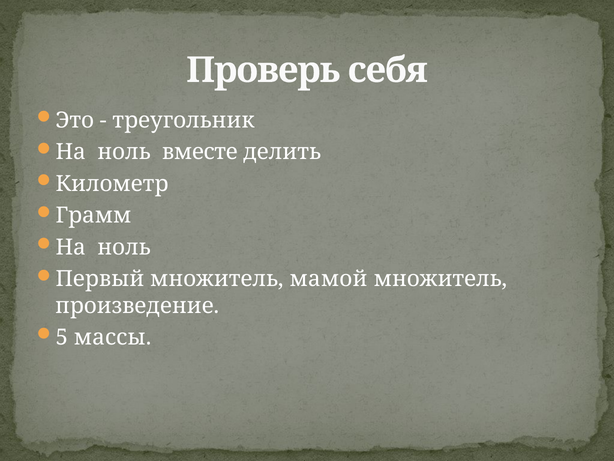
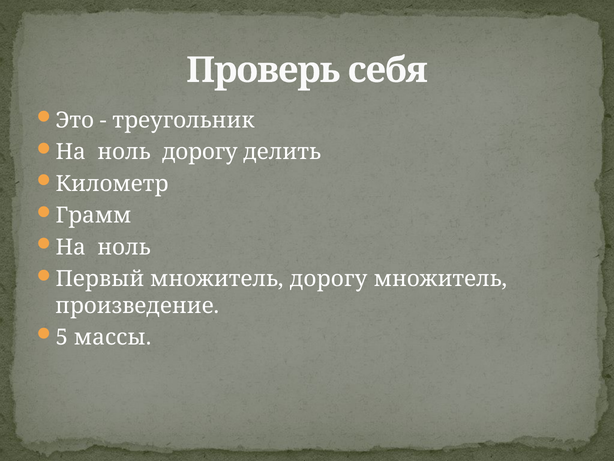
ноль вместе: вместе -> дорогу (200, 152)
множитель мамой: мамой -> дорогу (328, 279)
